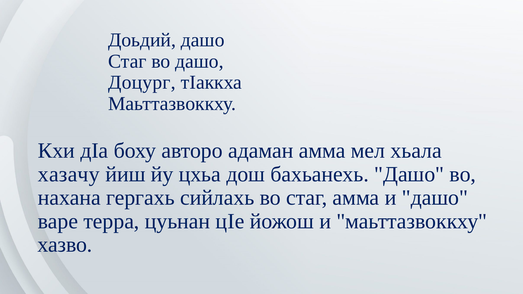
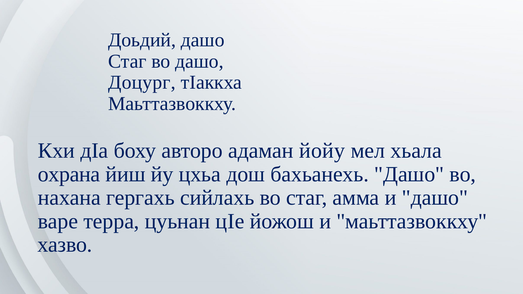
адаман амма: амма -> йойу (322, 151)
хазачу: хазачу -> охрана (69, 174)
